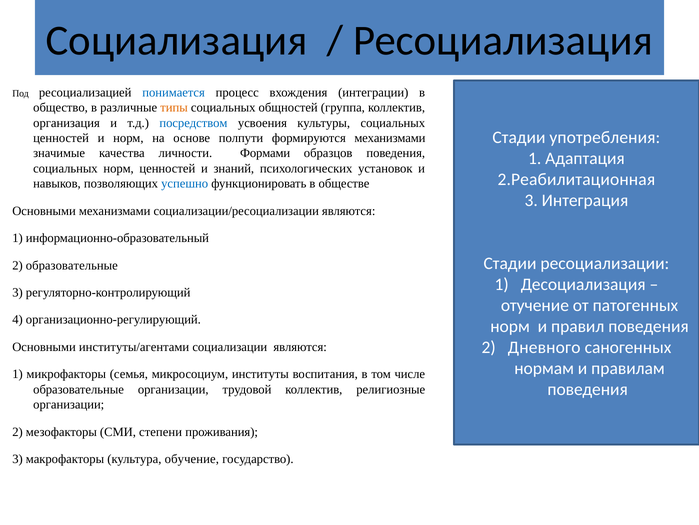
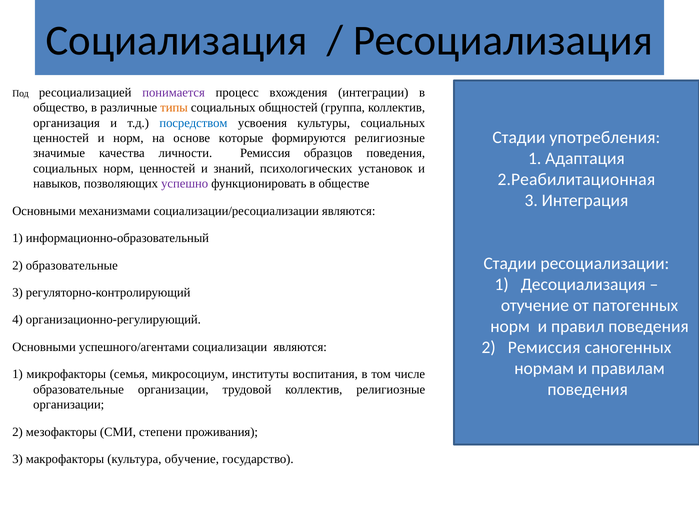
понимается colour: blue -> purple (174, 92)
полпути: полпути -> которые (241, 138)
формируются механизмами: механизмами -> религиозные (390, 138)
личности Формами: Формами -> Ремиссия (265, 153)
успешно colour: blue -> purple (185, 183)
2 Дневного: Дневного -> Ремиссия (544, 347)
институты/агентами: институты/агентами -> успешного/агентами (134, 347)
